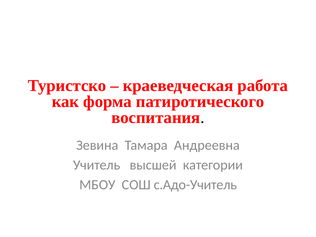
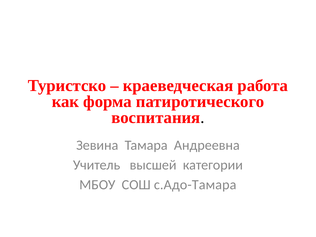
с.Адо-Учитель: с.Адо-Учитель -> с.Адо-Тамара (195, 185)
